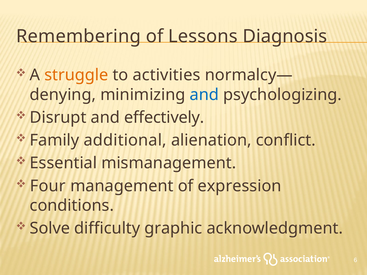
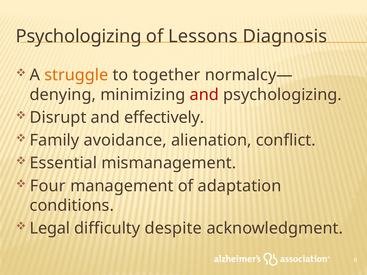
Remembering: Remembering -> Psychologizing (79, 36)
activities: activities -> together (167, 75)
and colour: blue -> red (204, 95)
additional: additional -> avoidance (125, 140)
expression: expression -> adaptation (240, 186)
Solve: Solve -> Legal (50, 229)
graphic: graphic -> despite (173, 229)
